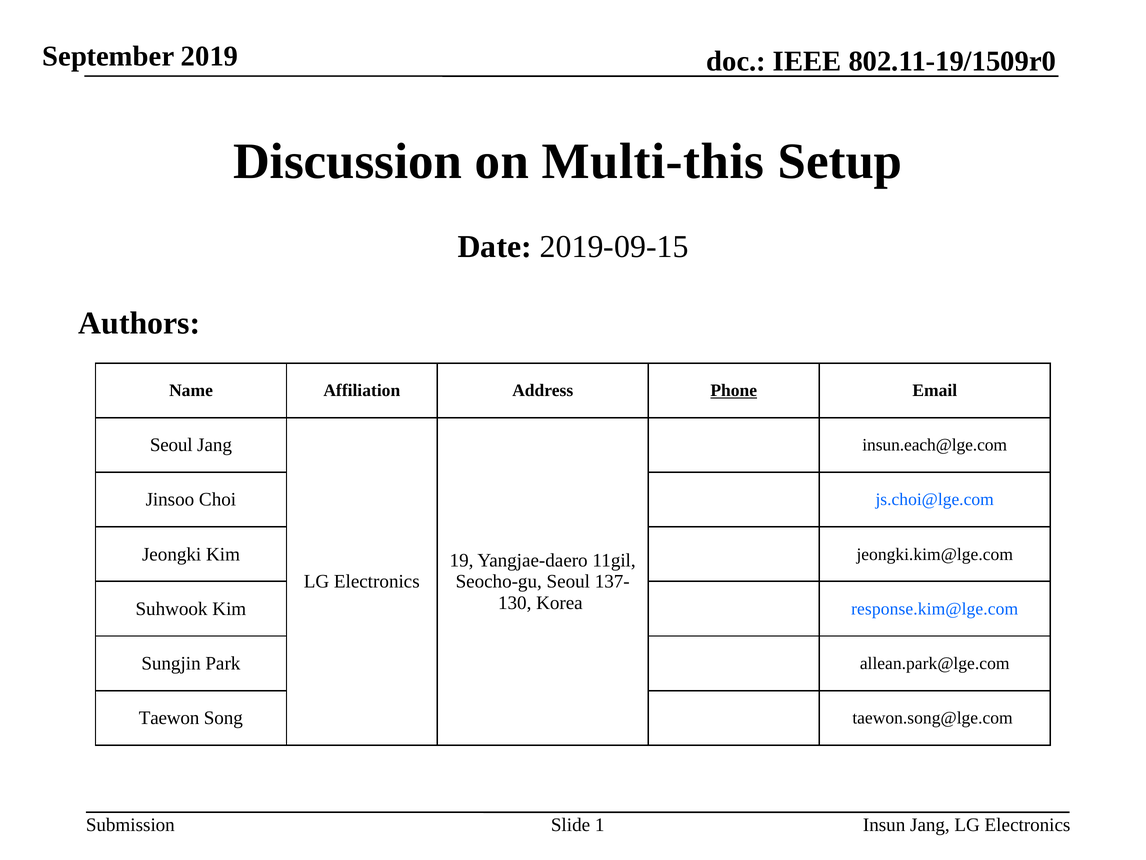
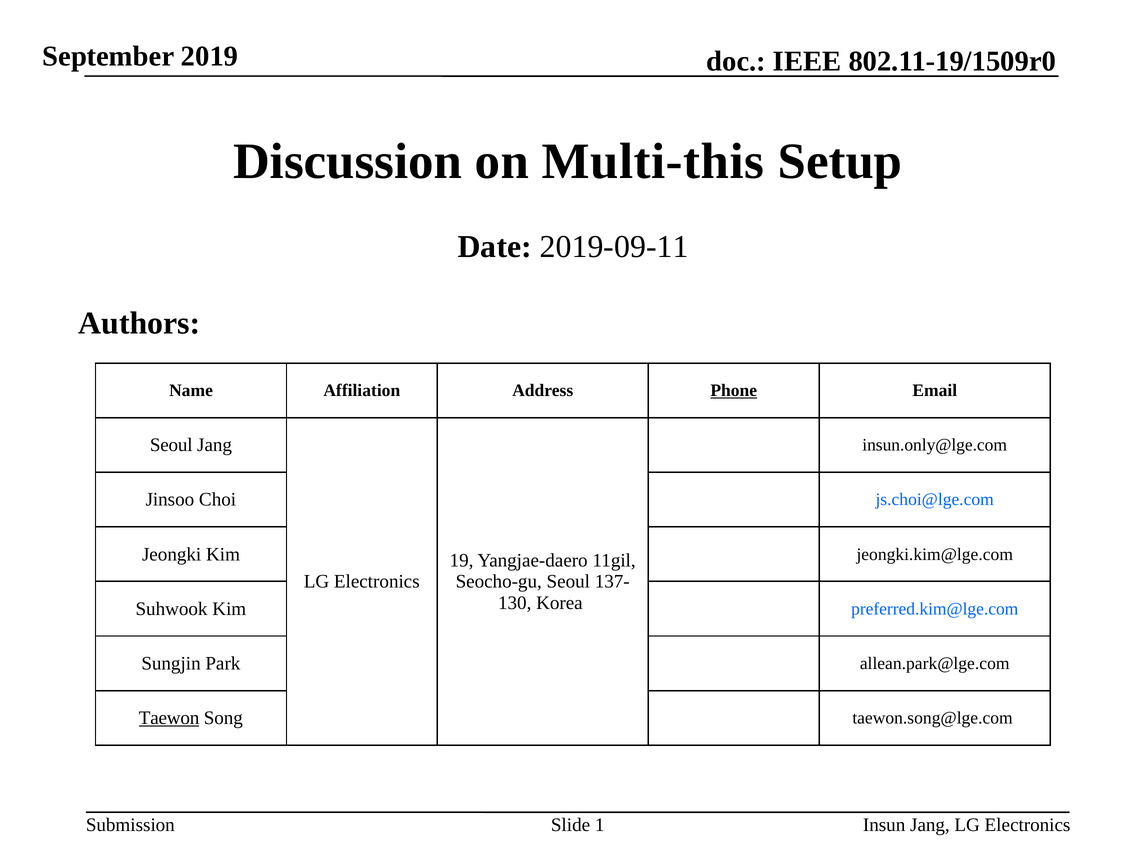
2019-09-15: 2019-09-15 -> 2019-09-11 (614, 247)
insun.each@lge.com: insun.each@lge.com -> insun.only@lge.com (935, 445)
response.kim@lge.com: response.kim@lge.com -> preferred.kim@lge.com (935, 608)
Taewon underline: none -> present (169, 718)
